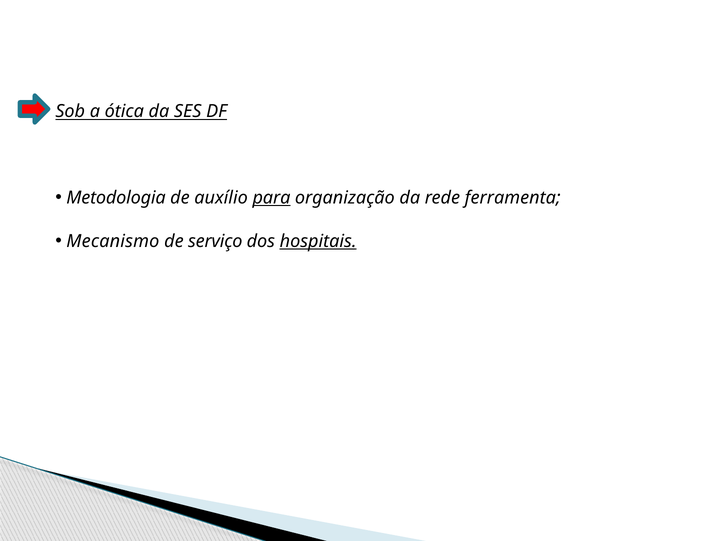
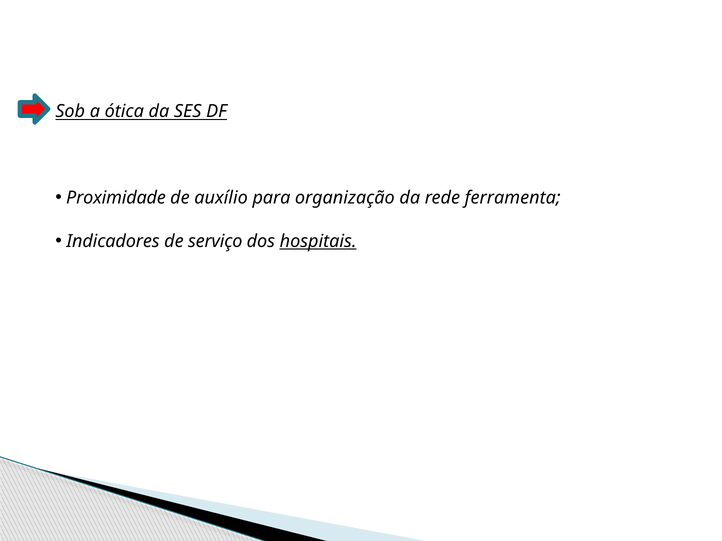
Metodologia: Metodologia -> Proximidade (116, 198)
para underline: present -> none (271, 198)
Mecanismo: Mecanismo -> Indicadores (113, 241)
